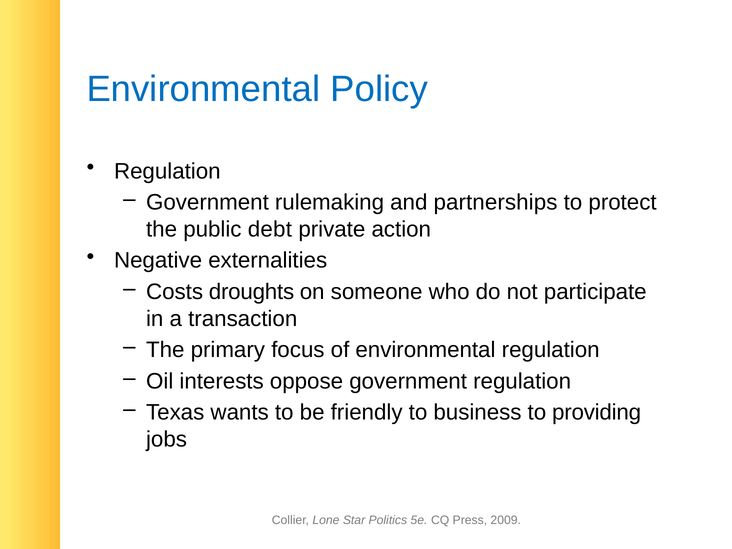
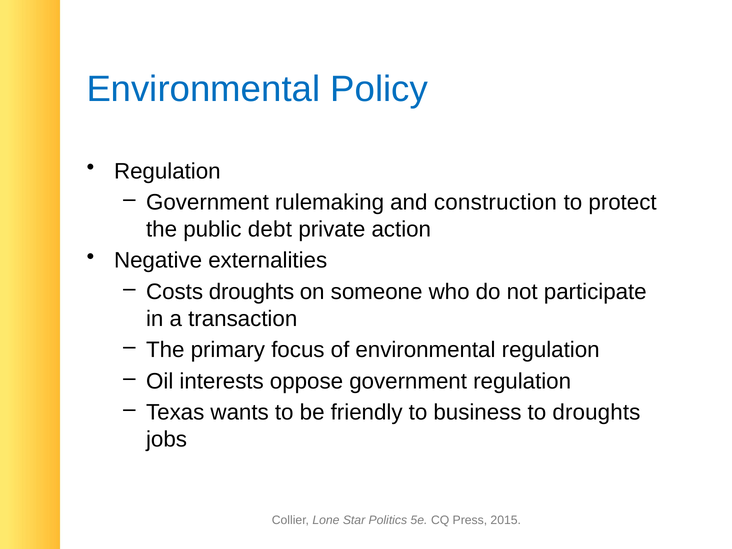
partnerships: partnerships -> construction (495, 202)
to providing: providing -> droughts (596, 413)
2009: 2009 -> 2015 (506, 520)
